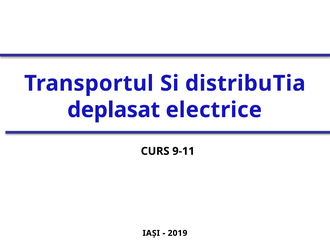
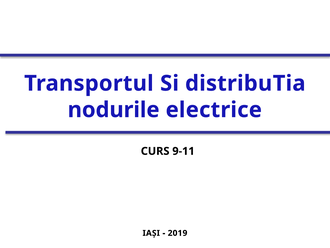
deplasat: deplasat -> nodurile (114, 110)
